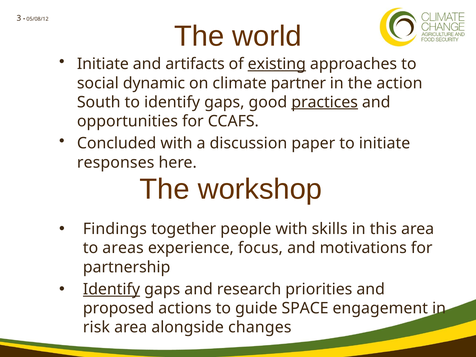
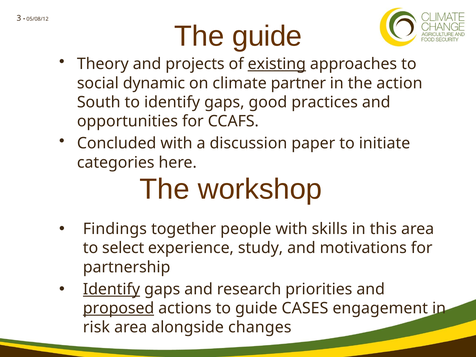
The world: world -> guide (267, 36)
Initiate: Initiate -> Theory (103, 64)
artifacts: artifacts -> projects (195, 64)
practices underline: present -> none (325, 102)
responses: responses -> categories (116, 162)
areas: areas -> select (123, 248)
focus: focus -> study (261, 248)
proposed underline: none -> present (119, 308)
SPACE: SPACE -> CASES (305, 308)
